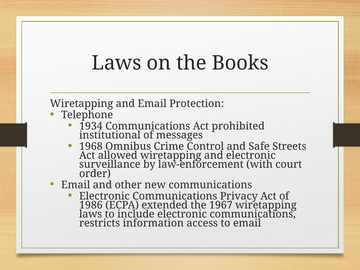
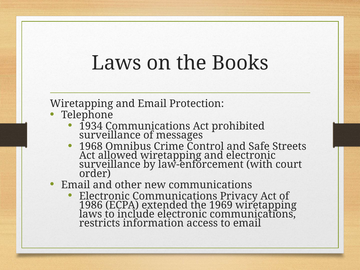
institutional: institutional -> surveillance (110, 135)
1967: 1967 -> 1969 (221, 205)
